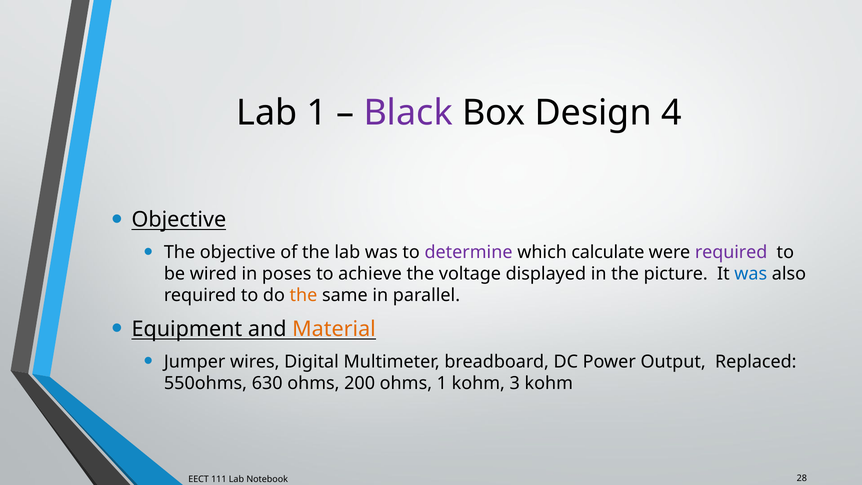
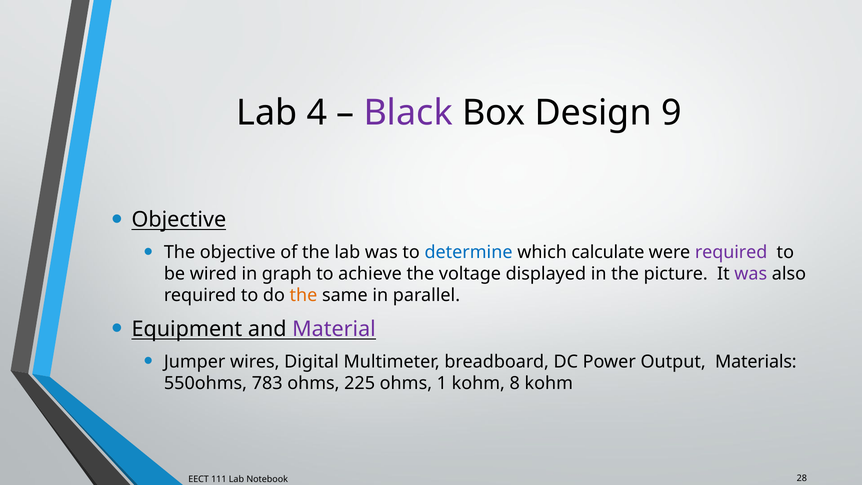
Lab 1: 1 -> 4 (317, 113)
4: 4 -> 9 (671, 113)
determine colour: purple -> blue (469, 252)
poses: poses -> graph (287, 274)
was colour: blue -> purple (751, 274)
Material colour: orange -> purple (334, 329)
Replaced: Replaced -> Materials (756, 361)
630: 630 -> 783 (267, 383)
200: 200 -> 225 (360, 383)
3: 3 -> 8 (515, 383)
